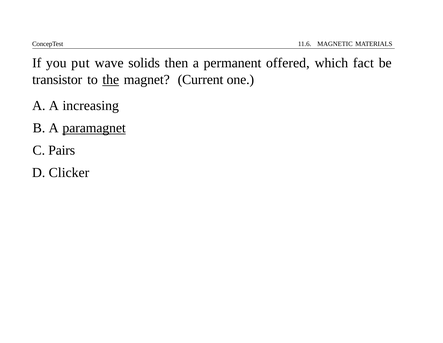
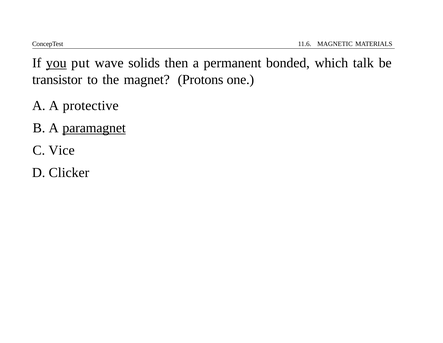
you underline: none -> present (56, 63)
offered: offered -> bonded (288, 63)
fact: fact -> talk (363, 63)
the underline: present -> none (111, 80)
Current: Current -> Protons (201, 80)
increasing: increasing -> protective (91, 105)
Pairs: Pairs -> Vice (62, 150)
